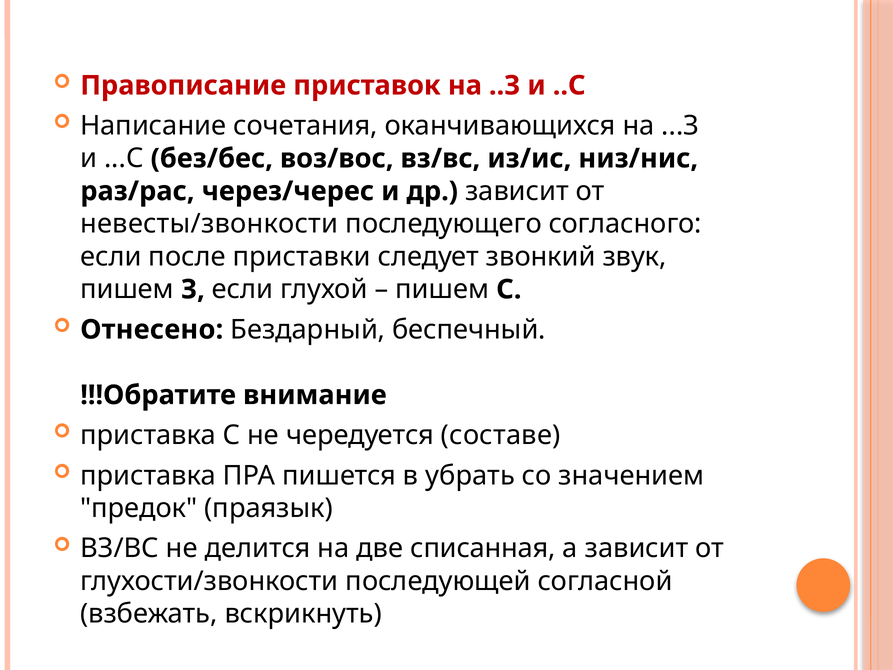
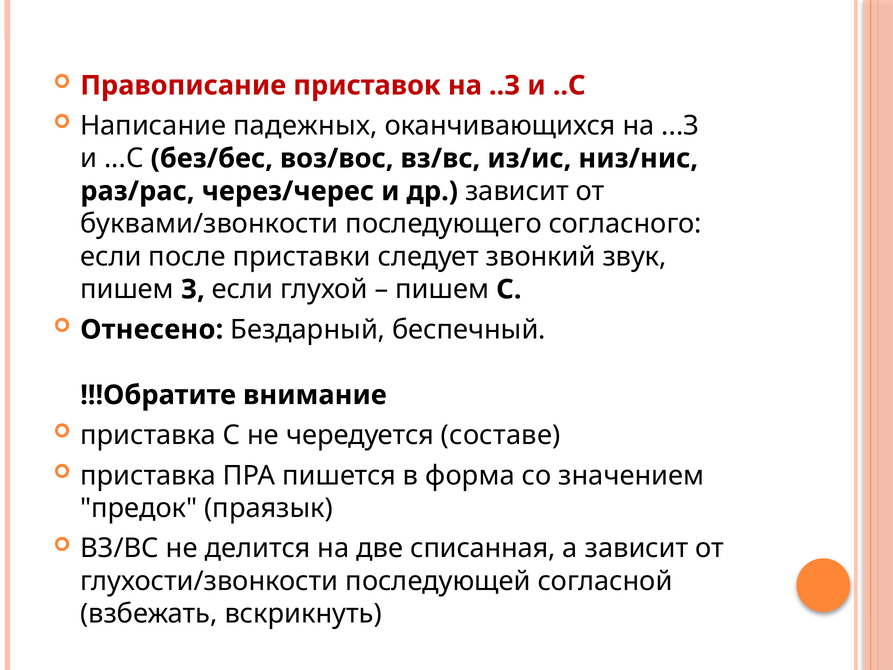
сочетания: сочетания -> падежных (305, 126)
невесты/звонкости: невесты/звонкости -> буквами/звонкости (209, 224)
убрать: убрать -> форма (470, 475)
